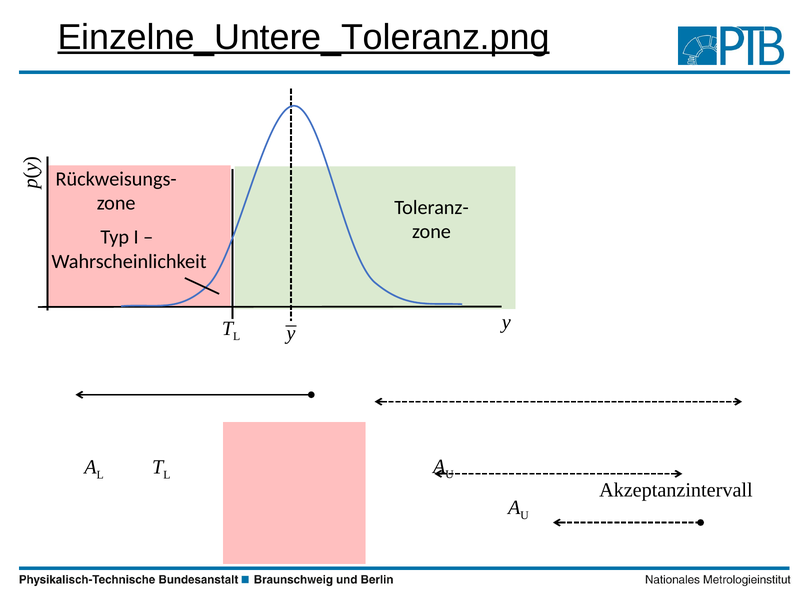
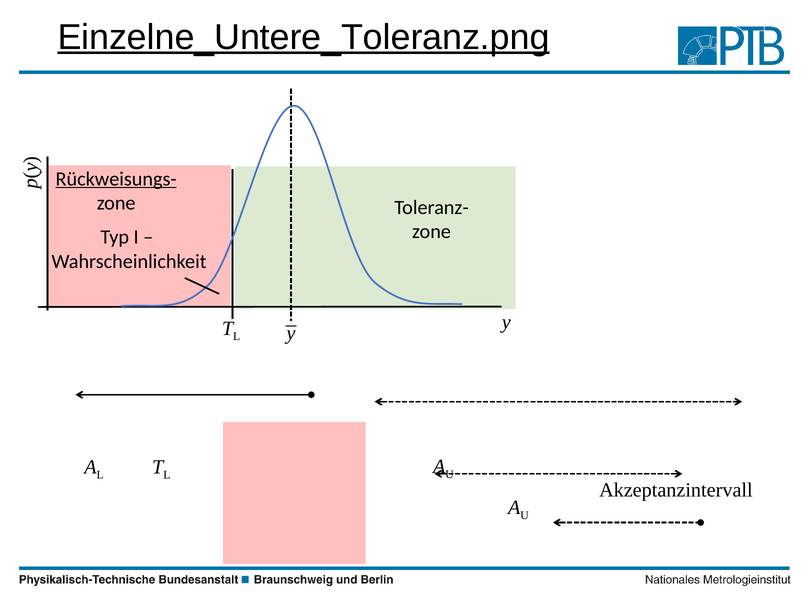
Rückweisungs- underline: none -> present (116, 179)
